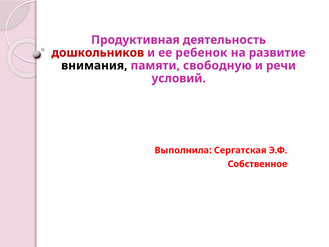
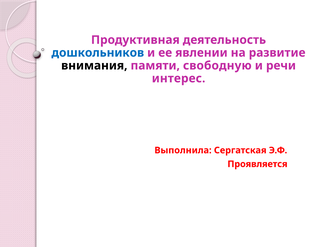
дошкольников colour: red -> blue (98, 53)
ребенок: ребенок -> явлении (201, 53)
условий: условий -> интерес (179, 78)
Собственное: Собственное -> Проявляется (257, 164)
